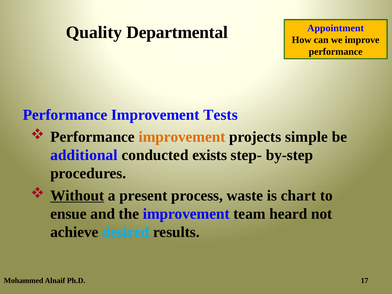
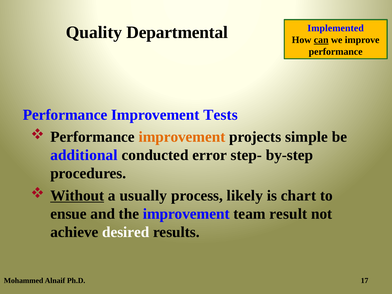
Appointment: Appointment -> Implemented (336, 28)
can underline: none -> present (321, 40)
exists: exists -> error (210, 155)
present: present -> usually (143, 196)
waste: waste -> likely (245, 196)
heard: heard -> result (288, 214)
desired colour: light blue -> white (126, 232)
